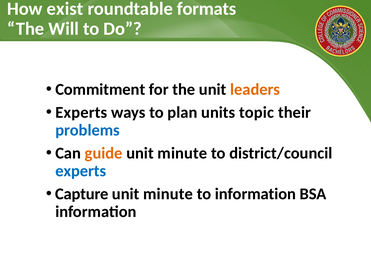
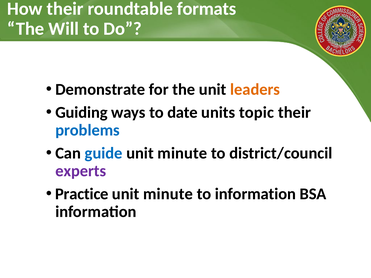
How exist: exist -> their (65, 9)
Commitment: Commitment -> Demonstrate (100, 89)
Experts: Experts -> Guiding (81, 112)
plan: plan -> date (183, 112)
guide colour: orange -> blue (104, 153)
experts colour: blue -> purple (81, 171)
Capture: Capture -> Practice (82, 194)
